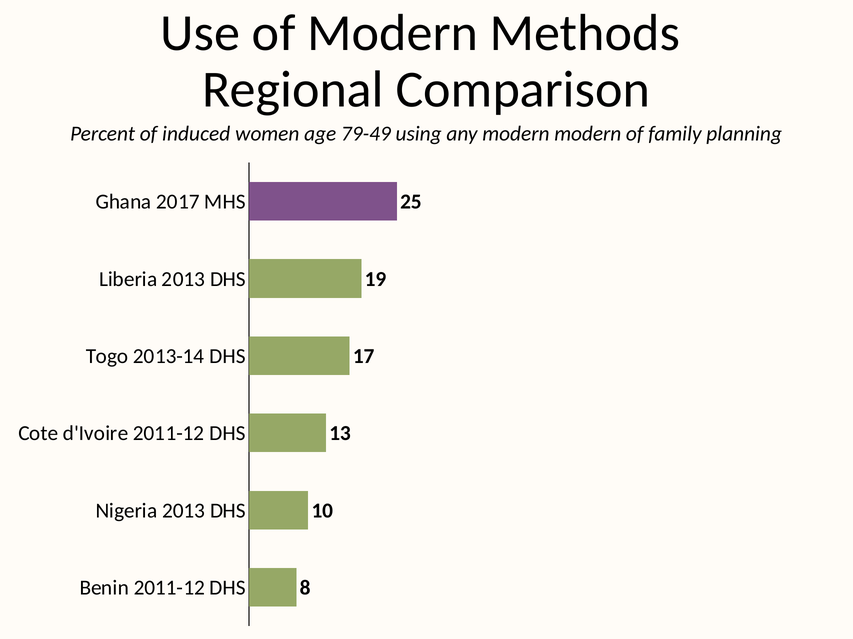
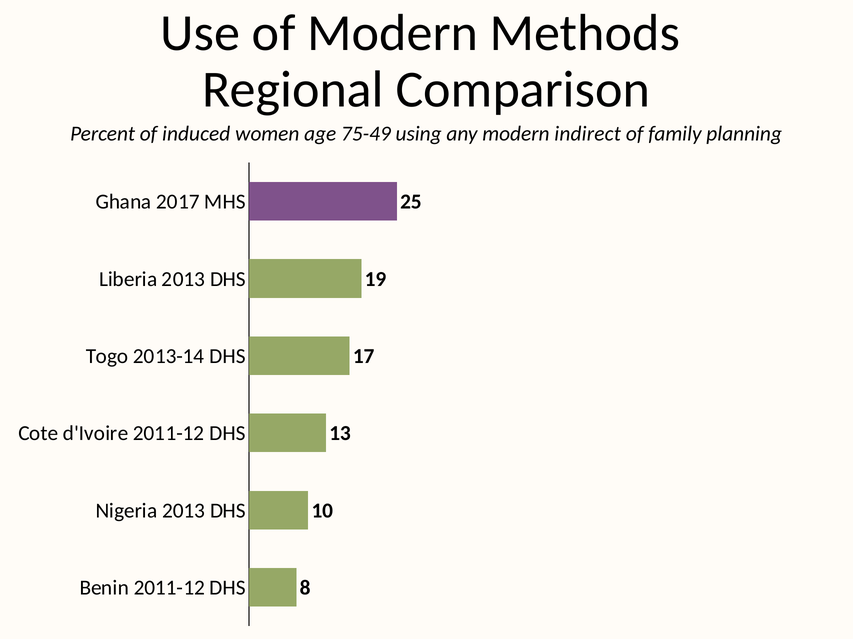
79-49: 79-49 -> 75-49 (366, 134)
modern modern: modern -> indirect (588, 134)
